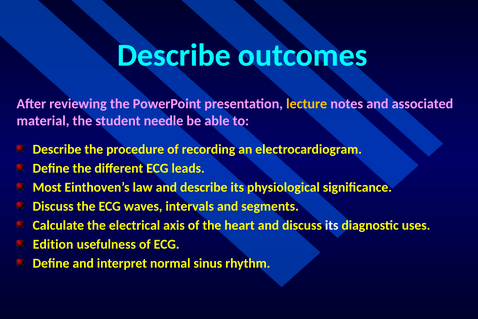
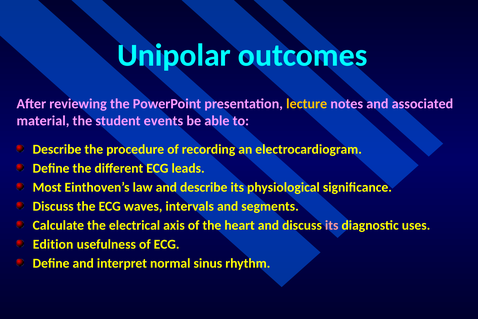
Describe: Describe -> Unipolar (174, 55)
needle: needle -> events (163, 121)
its colour: white -> pink (332, 225)
